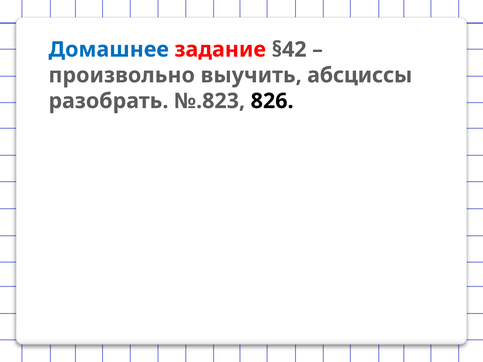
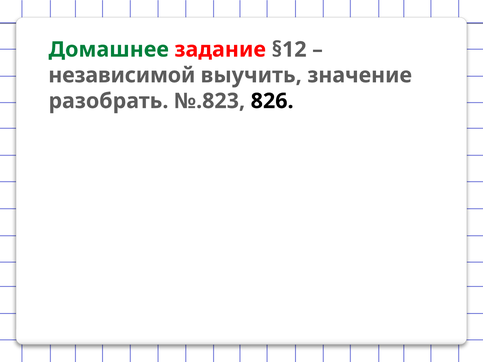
Домашнее colour: blue -> green (109, 50)
§42: §42 -> §12 (289, 50)
произвольно: произвольно -> независимой (122, 75)
абсциссы: абсциссы -> значение (360, 75)
